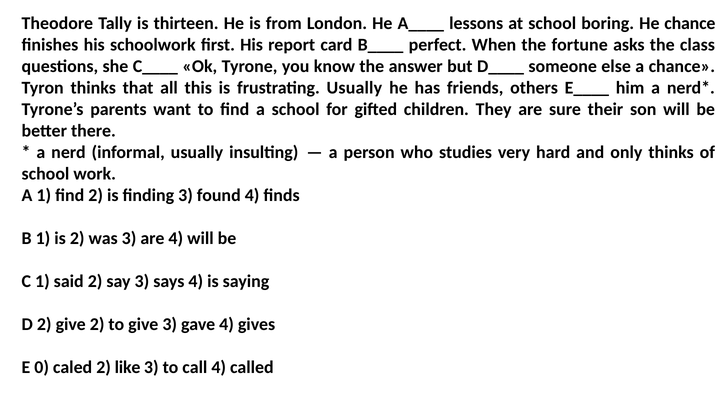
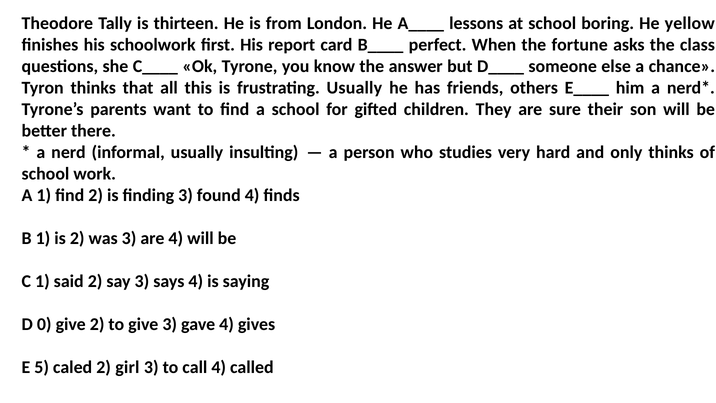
He chance: chance -> yellow (690, 23)
D 2: 2 -> 0 (44, 324)
0: 0 -> 5 (42, 367)
like: like -> girl (127, 367)
